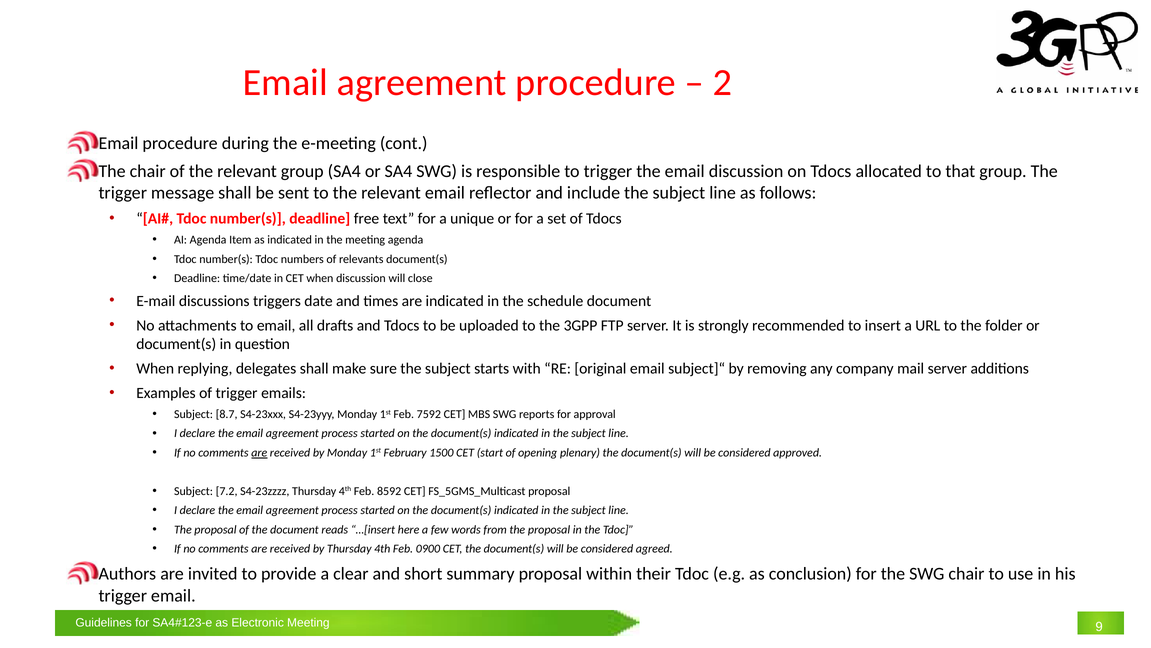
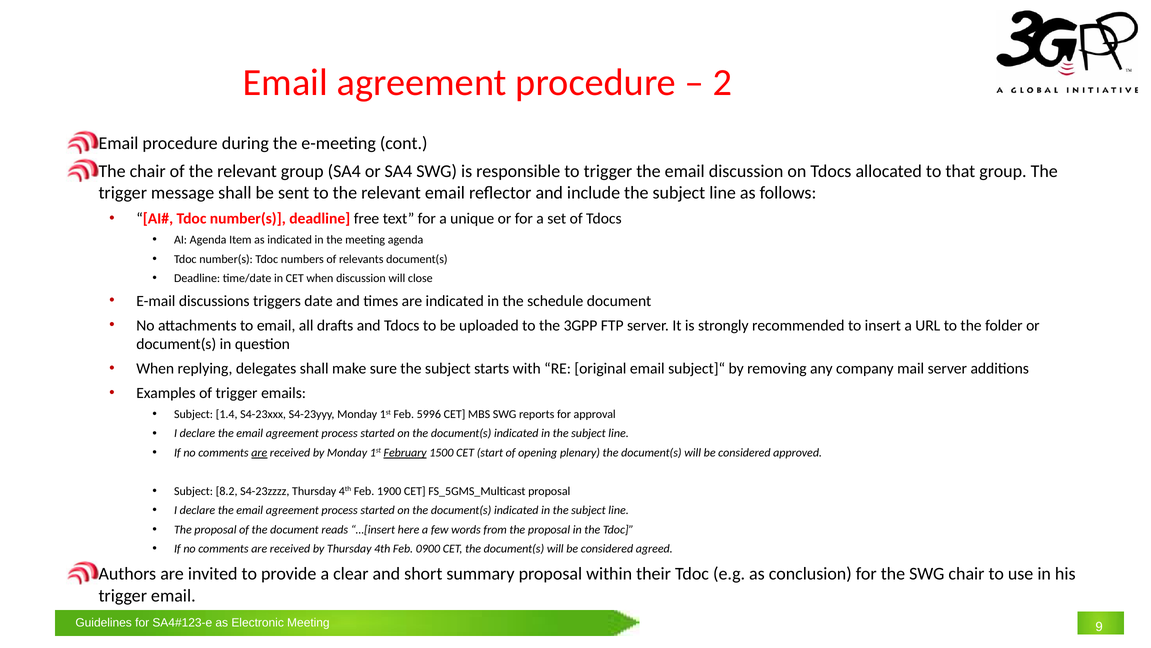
8.7: 8.7 -> 1.4 (227, 414)
7592: 7592 -> 5996 (429, 414)
February underline: none -> present (405, 452)
7.2: 7.2 -> 8.2 (227, 491)
8592: 8592 -> 1900 (389, 491)
